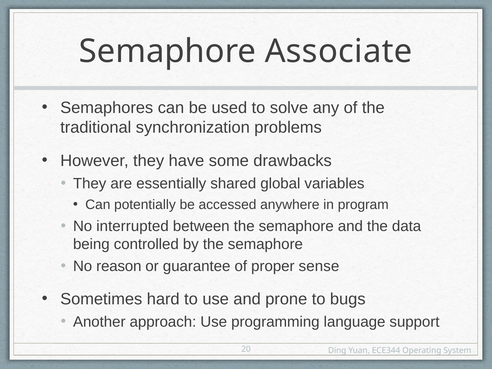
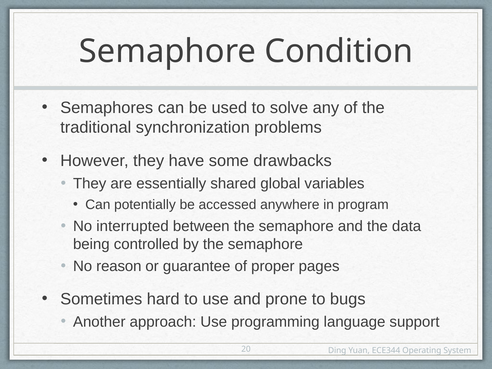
Associate: Associate -> Condition (339, 51)
sense: sense -> pages (319, 266)
